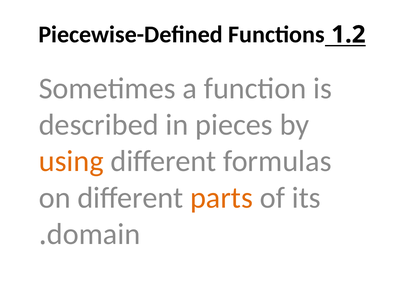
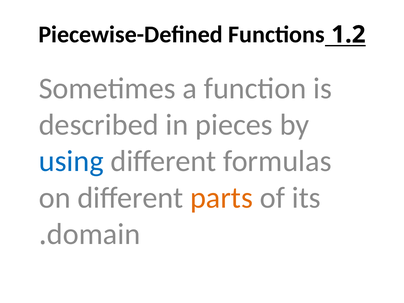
using colour: orange -> blue (71, 161)
